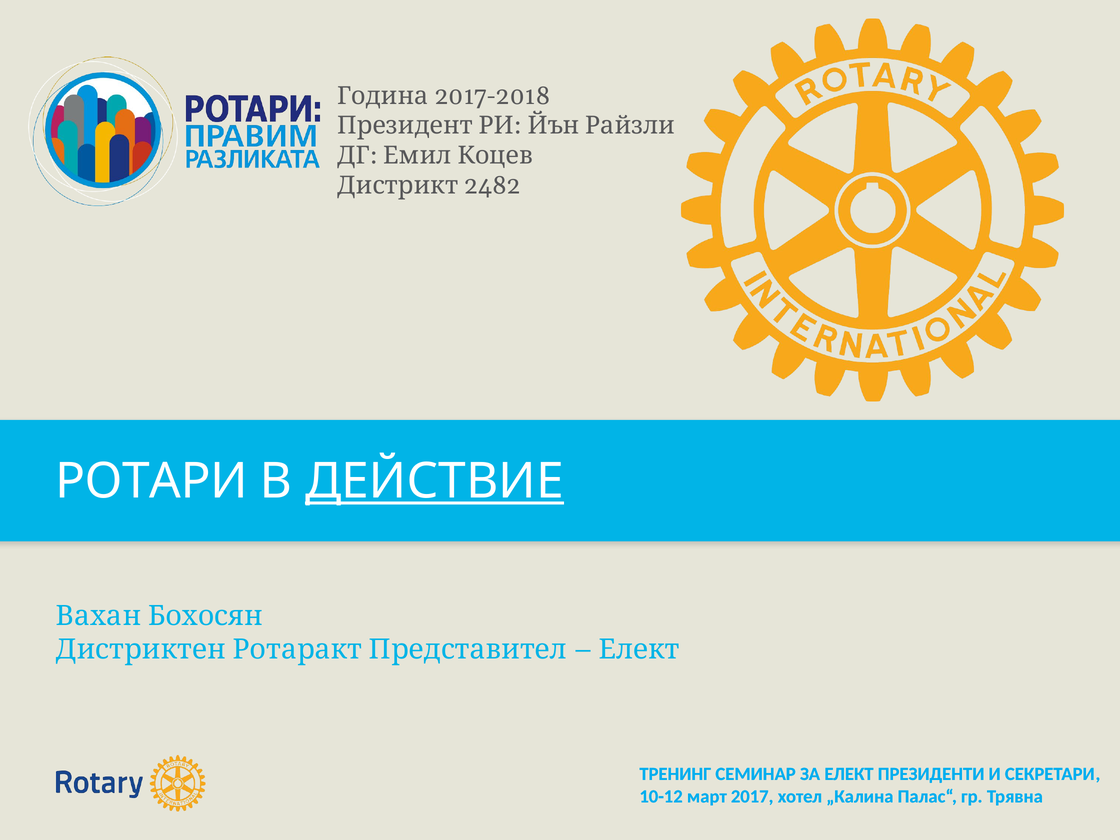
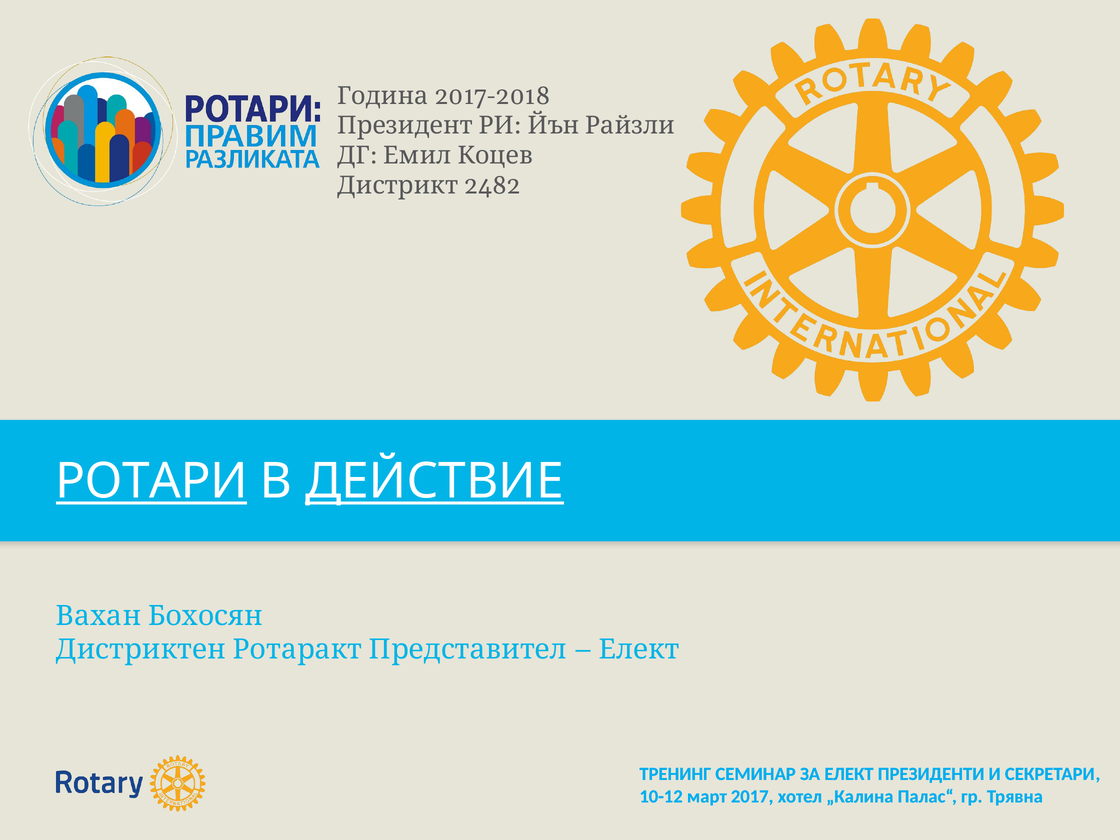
РОТАРИ underline: none -> present (152, 481)
